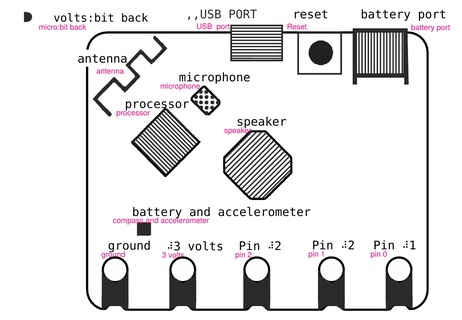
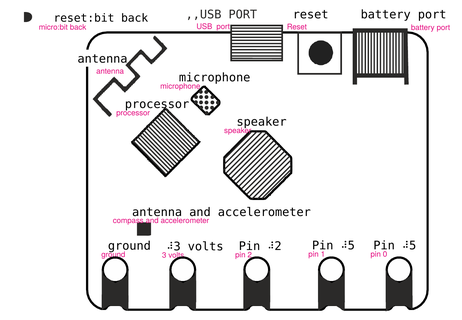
volts:bit: volts:bit -> reset:bit (84, 18)
battery: battery -> antenna (157, 212)
1: 1 -> 5 (413, 245)
2: 2 -> 5 (351, 245)
